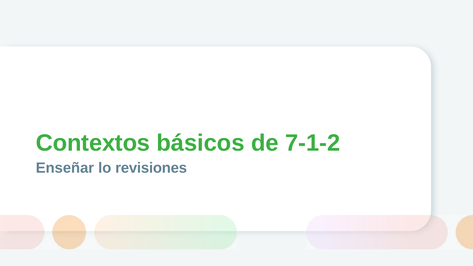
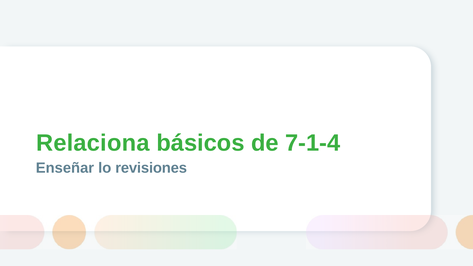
Contextos: Contextos -> Relaciona (93, 143)
7-1-2: 7-1-2 -> 7-1-4 (313, 143)
